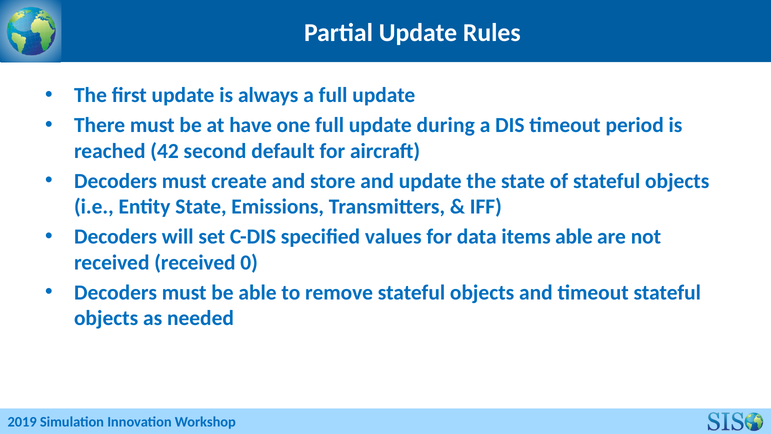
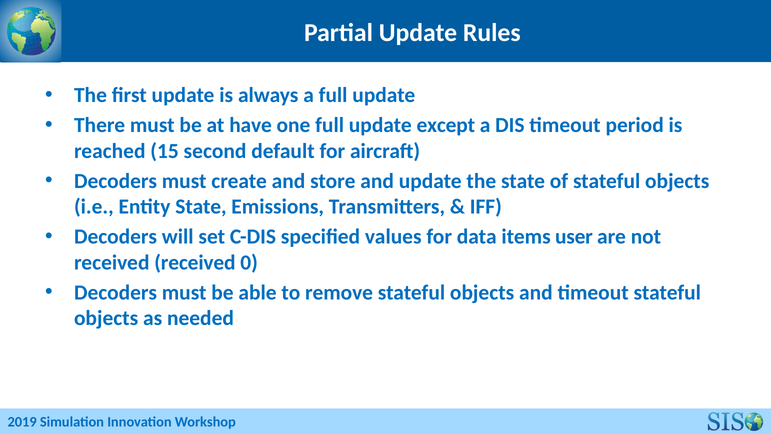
during: during -> except (446, 125)
42: 42 -> 15 (165, 151)
items able: able -> user (574, 237)
